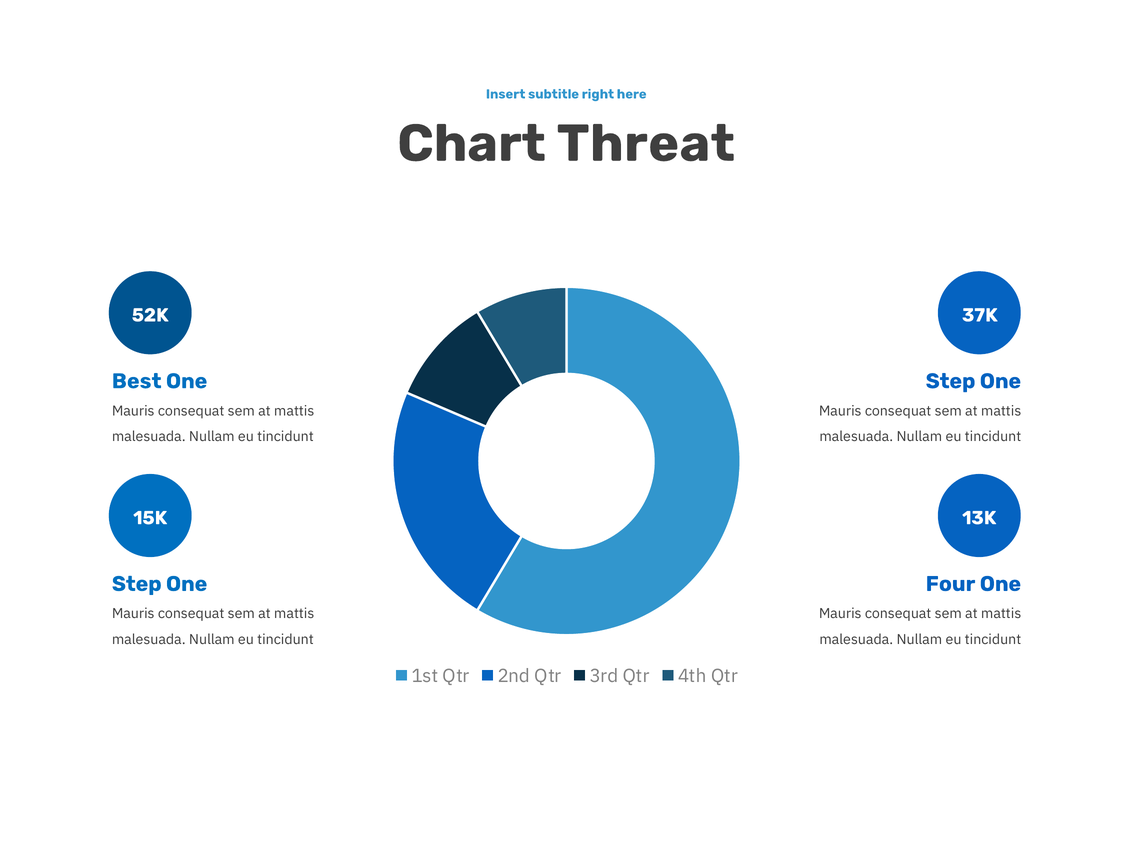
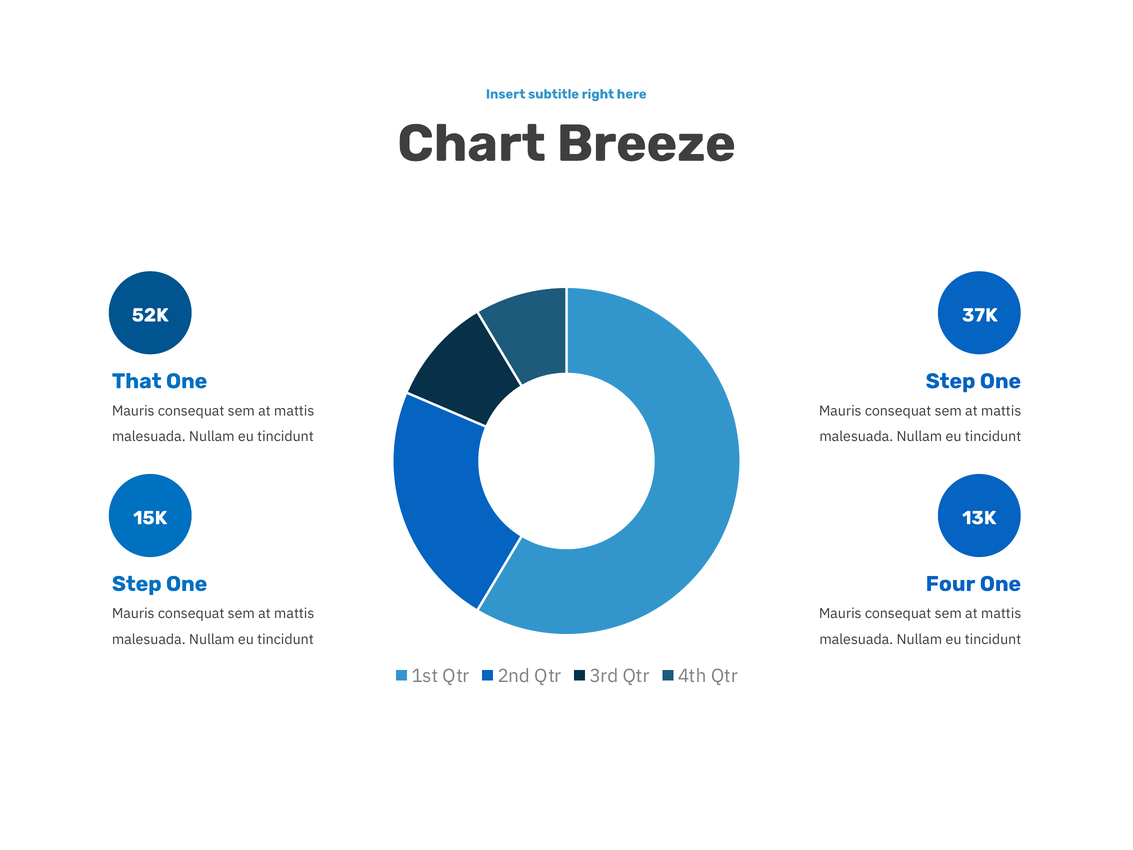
Threat: Threat -> Breeze (646, 144)
Best: Best -> That (137, 381)
